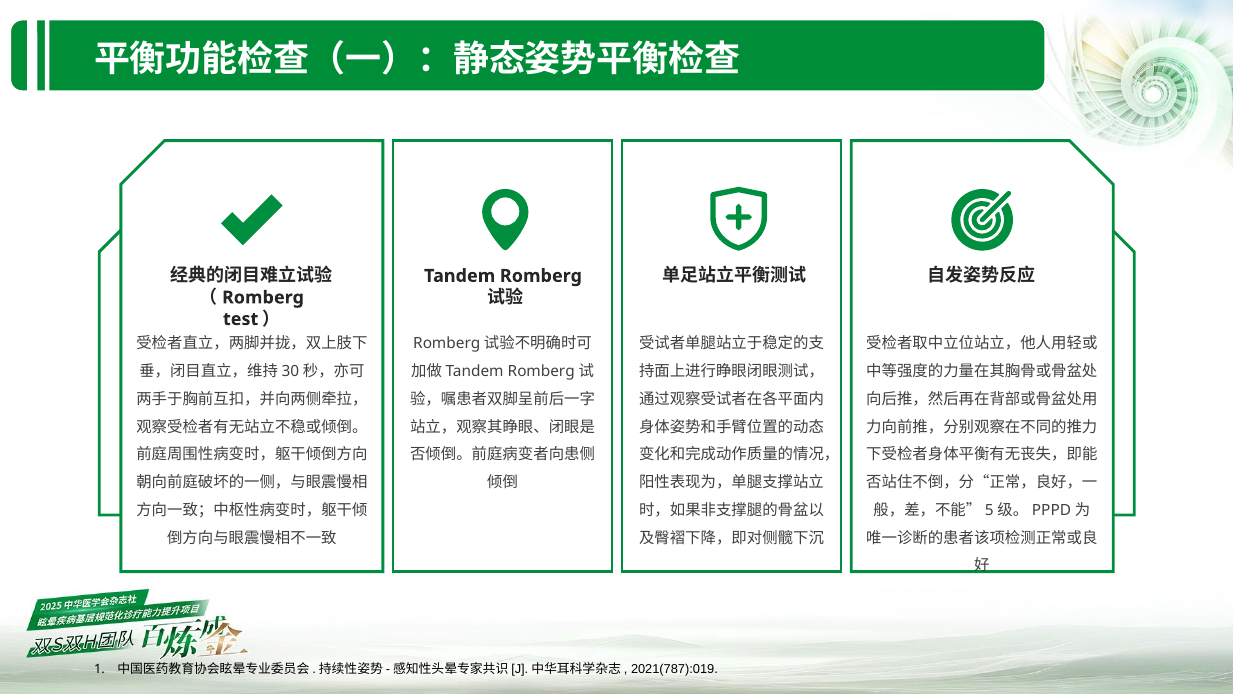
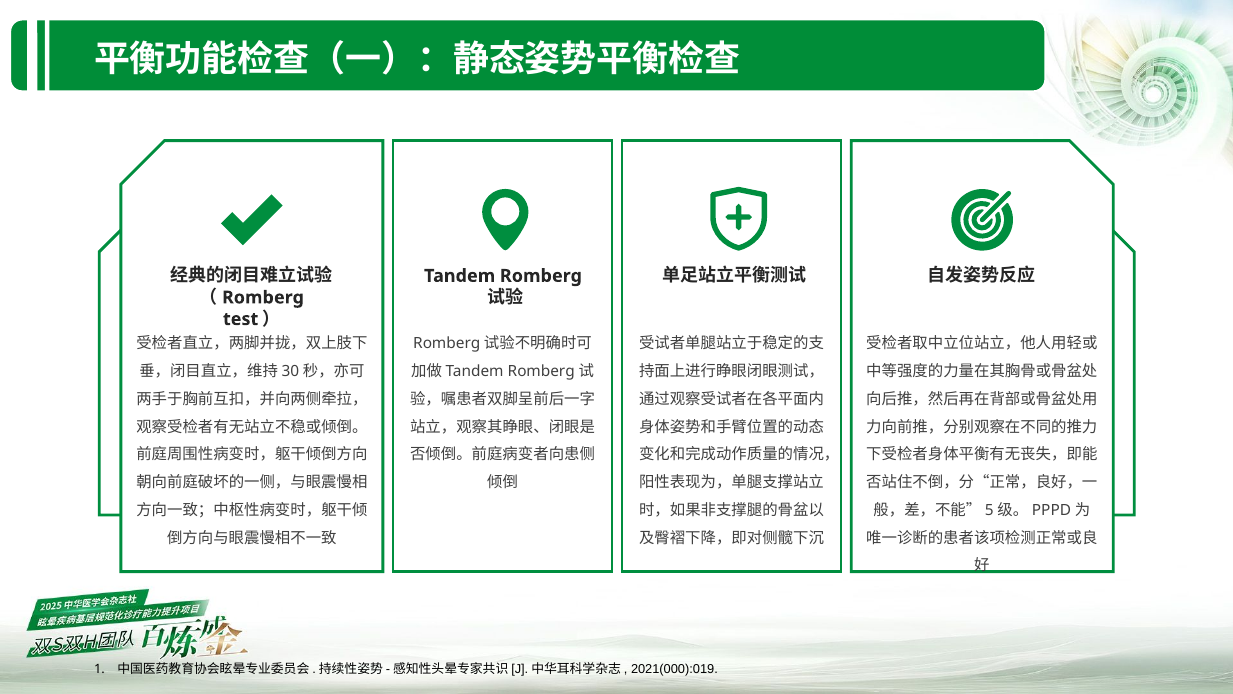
2021(787):019: 2021(787):019 -> 2021(000):019 (674, 669)
